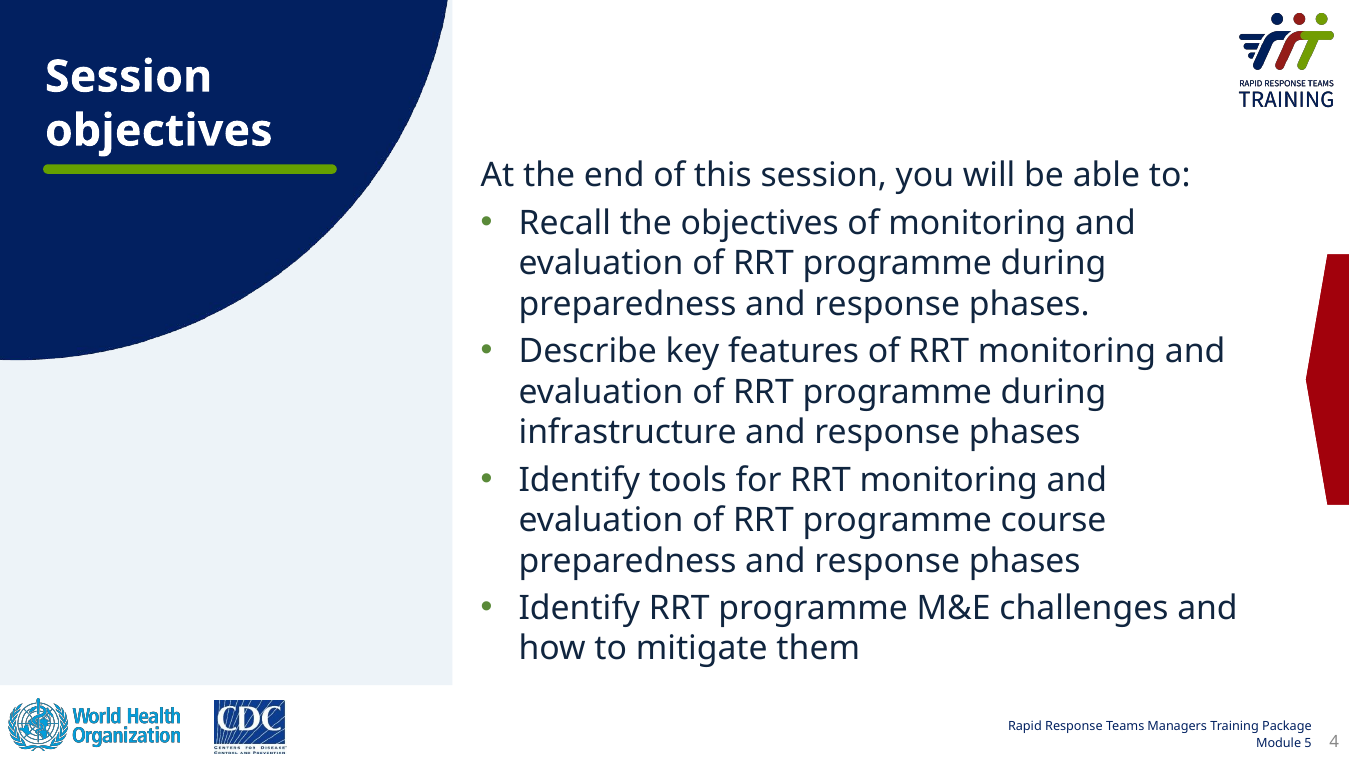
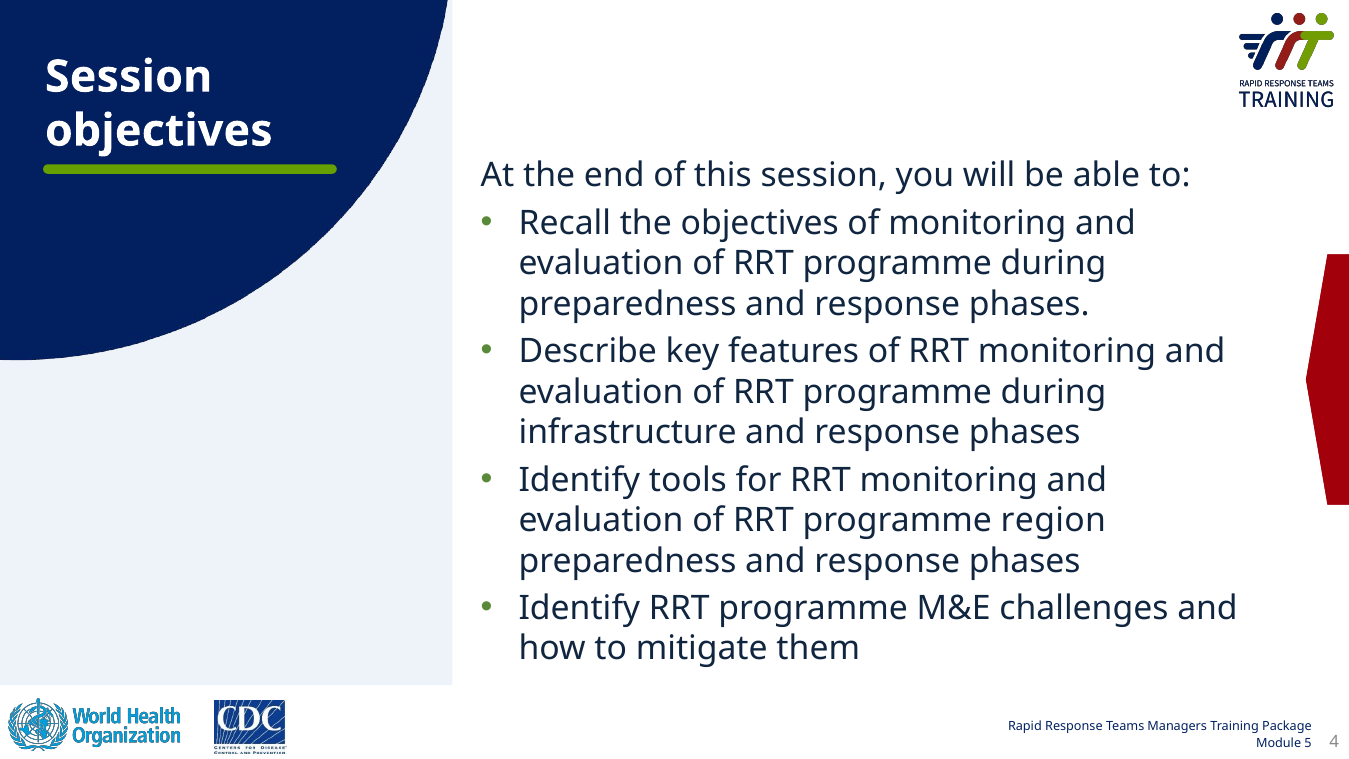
course: course -> region (1053, 520)
